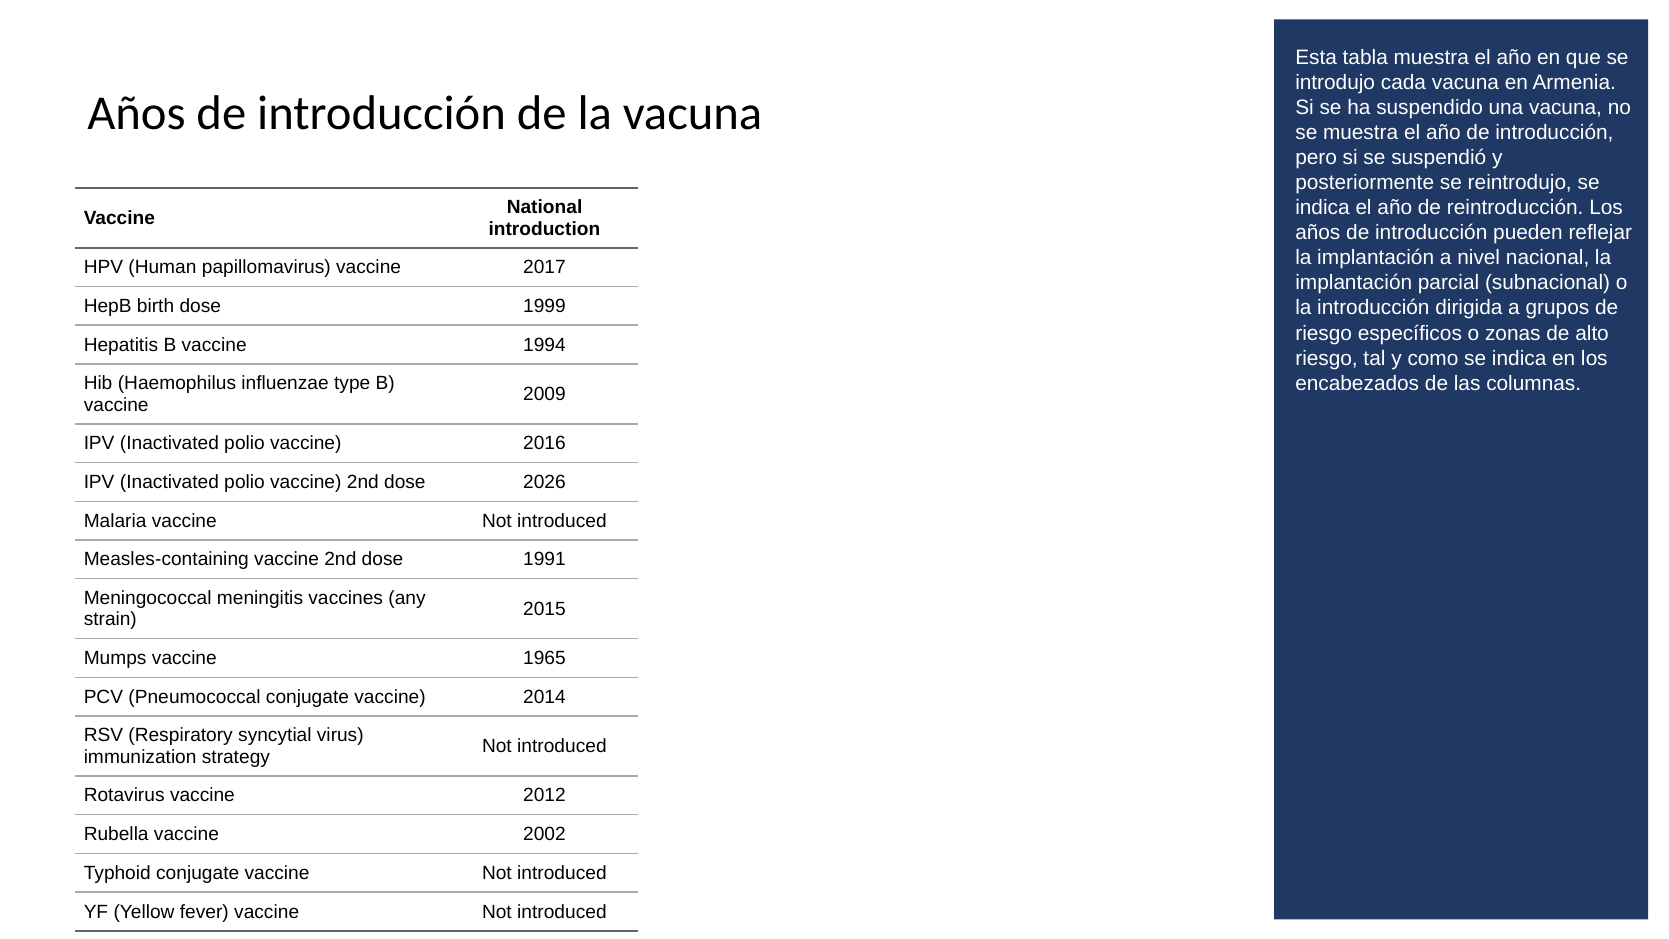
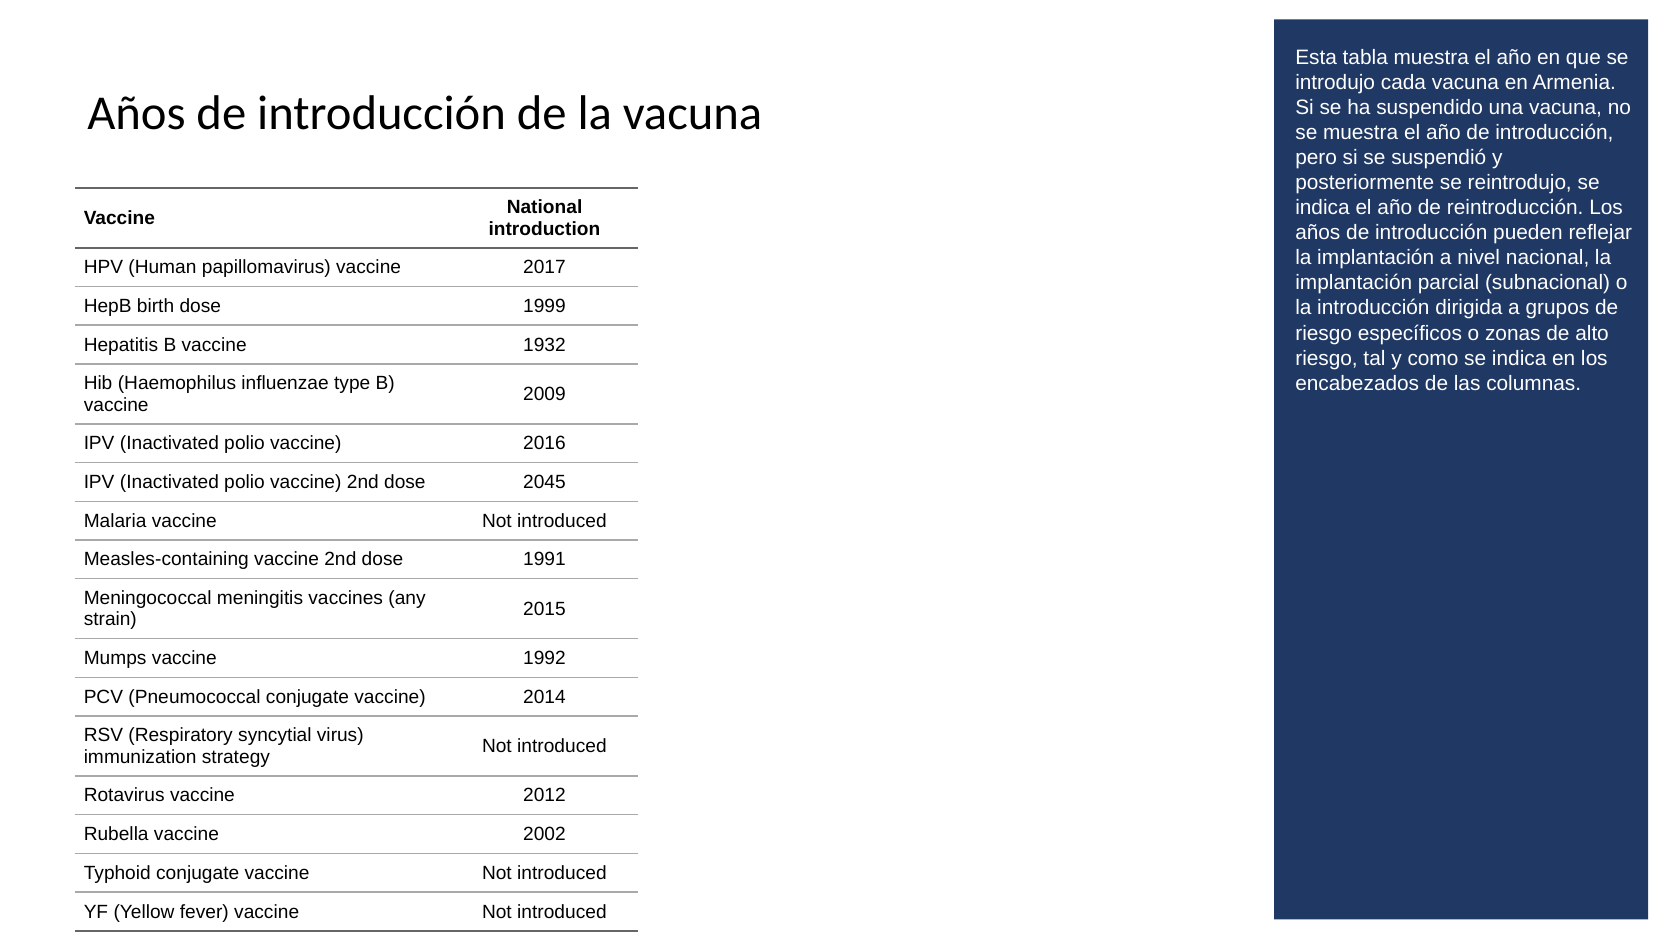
1994: 1994 -> 1932 (544, 345)
2026: 2026 -> 2045 (544, 482)
1965: 1965 -> 1992 (544, 658)
